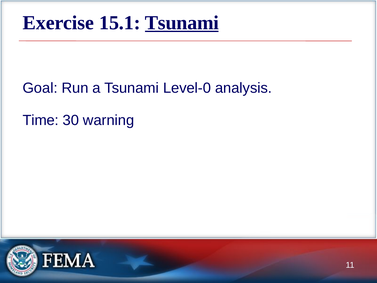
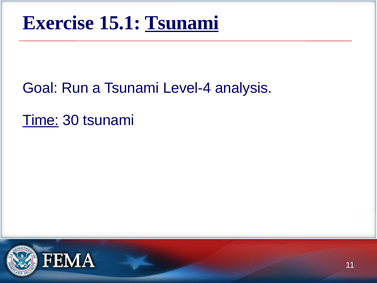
Level-0: Level-0 -> Level-4 (187, 88)
Time underline: none -> present (41, 120)
30 warning: warning -> tsunami (109, 120)
